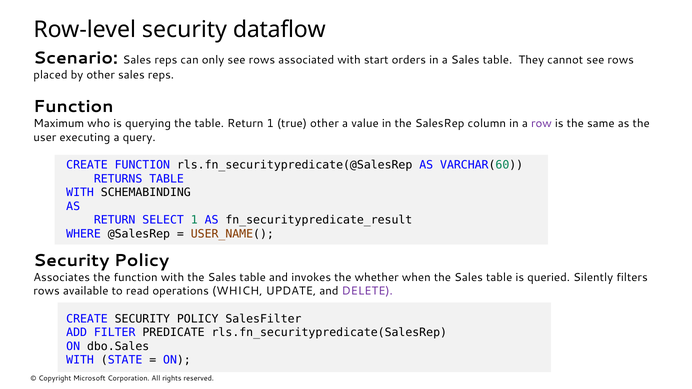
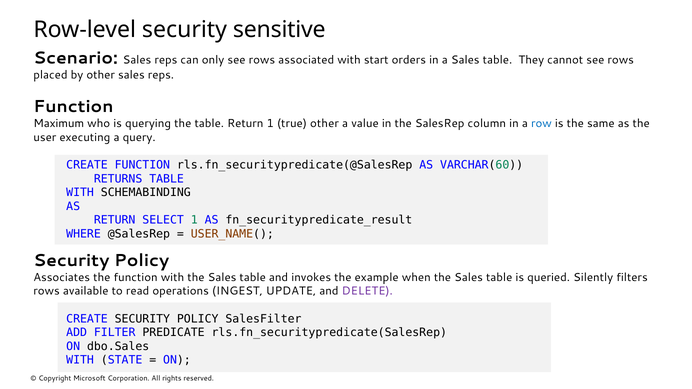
dataflow: dataflow -> sensitive (279, 30)
row colour: purple -> blue (541, 123)
whether: whether -> example (377, 277)
WHICH: WHICH -> INGEST (237, 291)
